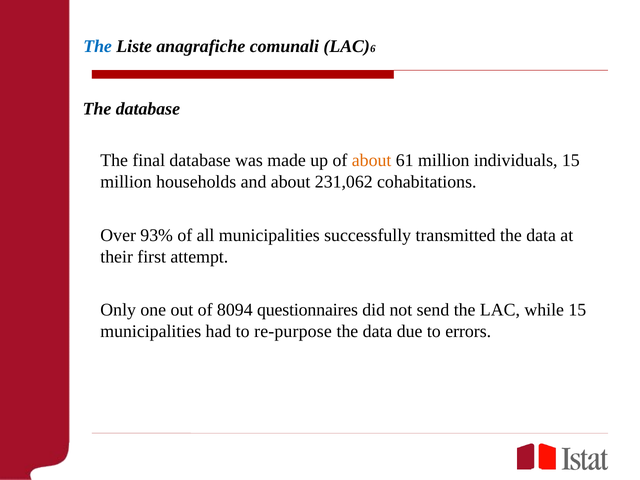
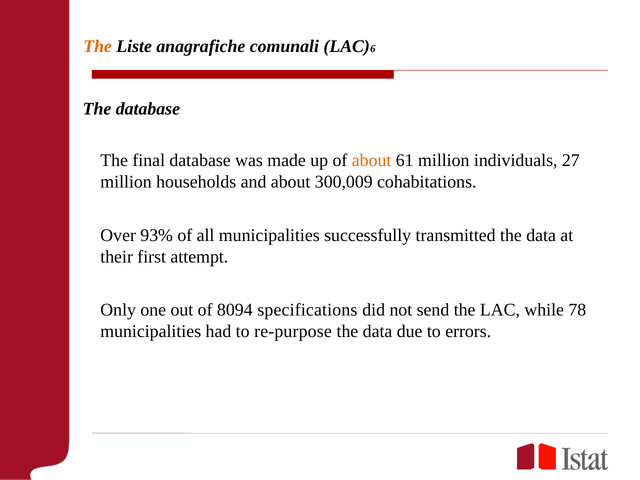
The colour: blue -> orange (98, 46)
individuals 15: 15 -> 27 (571, 161)
231,062: 231,062 -> 300,009 (344, 182)
questionnaires: questionnaires -> specifications (307, 310)
while 15: 15 -> 78 (577, 310)
